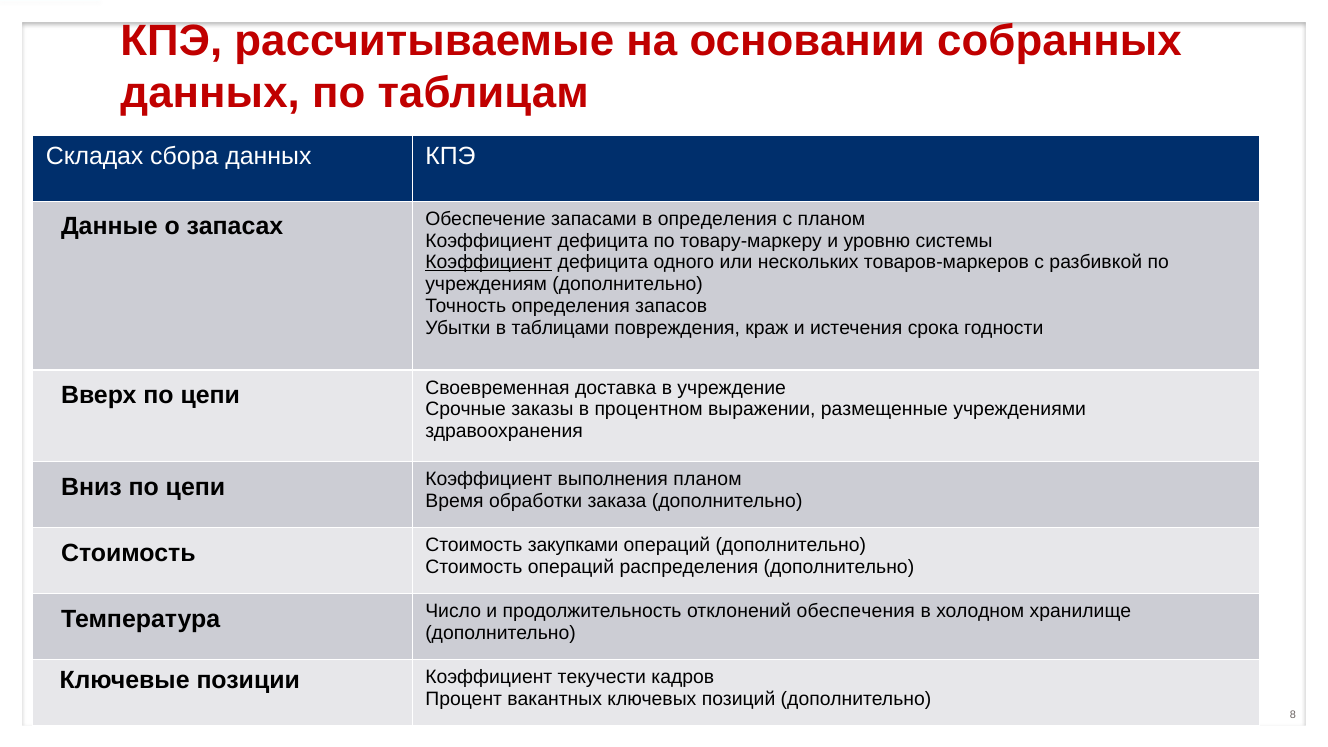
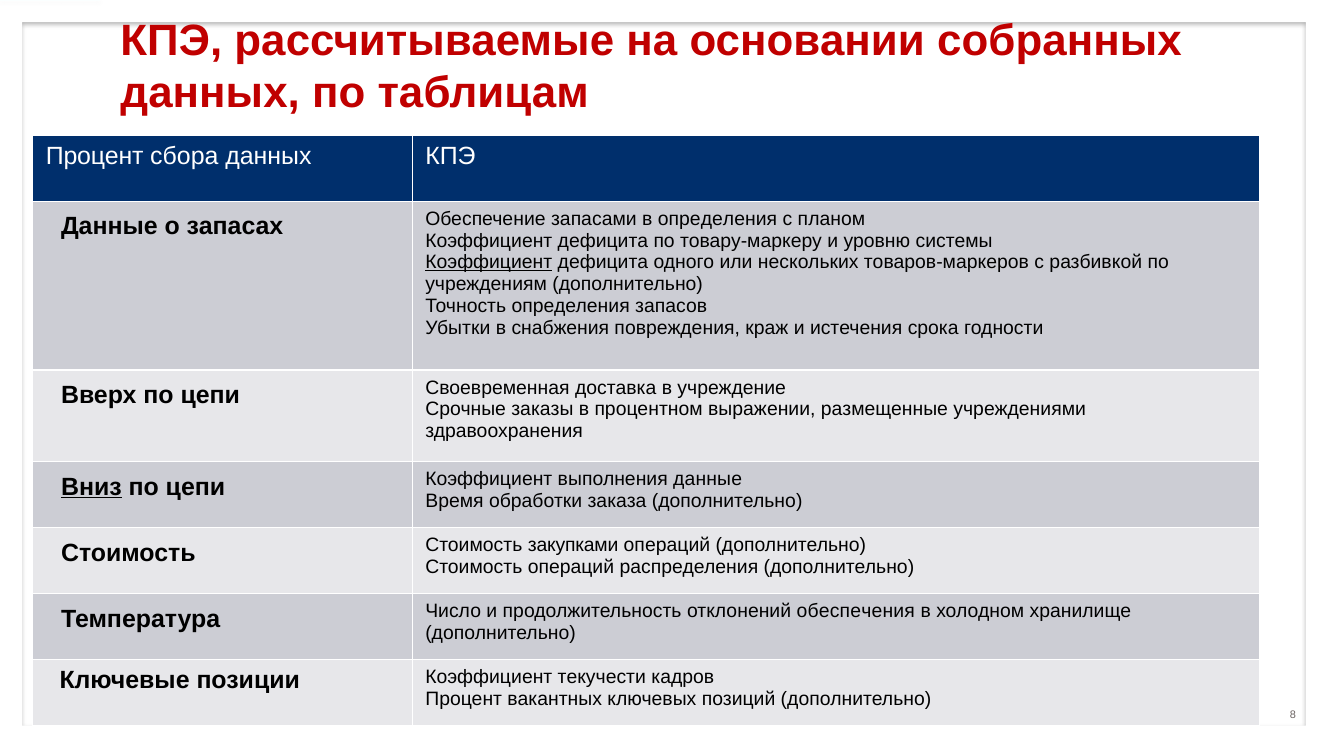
Складах: Складах -> Процент (95, 156)
таблицами: таблицами -> снабжения (560, 328)
Вниз underline: none -> present (91, 487)
выполнения планом: планом -> данные (708, 480)
